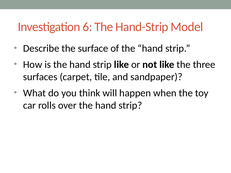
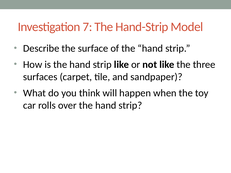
6: 6 -> 7 (87, 27)
